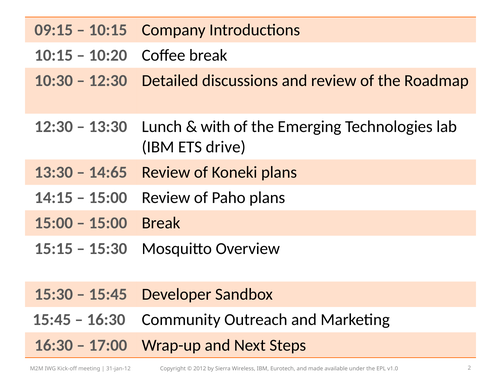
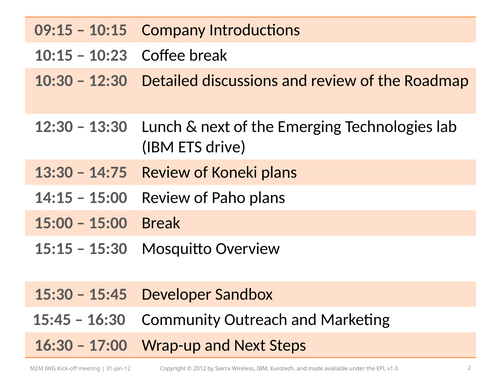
10:20: 10:20 -> 10:23 (108, 55)
with: with -> next (215, 126)
14:65: 14:65 -> 14:75 (108, 172)
